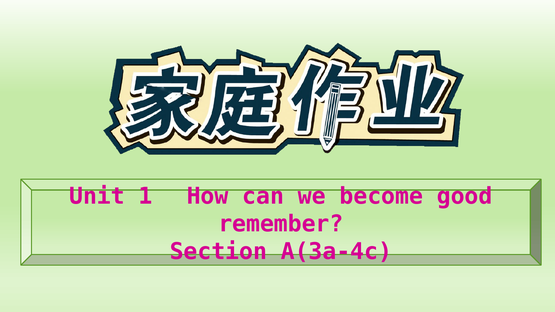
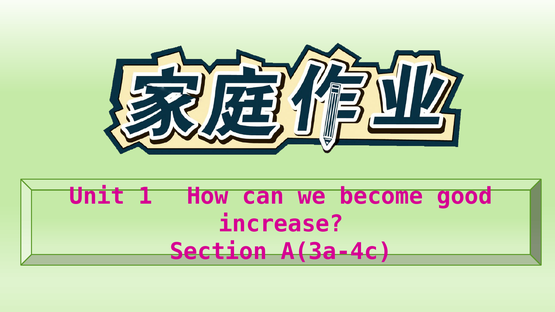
remember: remember -> increase (281, 224)
